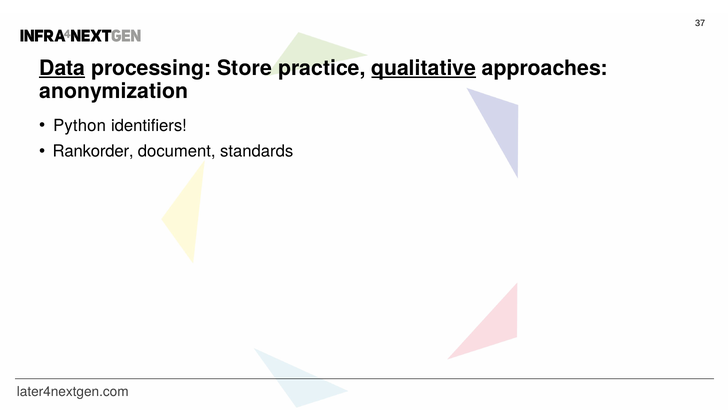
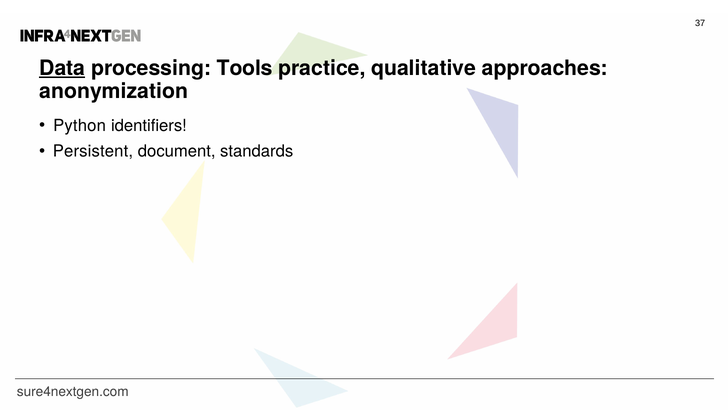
Store: Store -> Tools (245, 68)
qualitative underline: present -> none (424, 68)
Rankorder: Rankorder -> Persistent (93, 151)
later4nextgen.com: later4nextgen.com -> sure4nextgen.com (73, 391)
